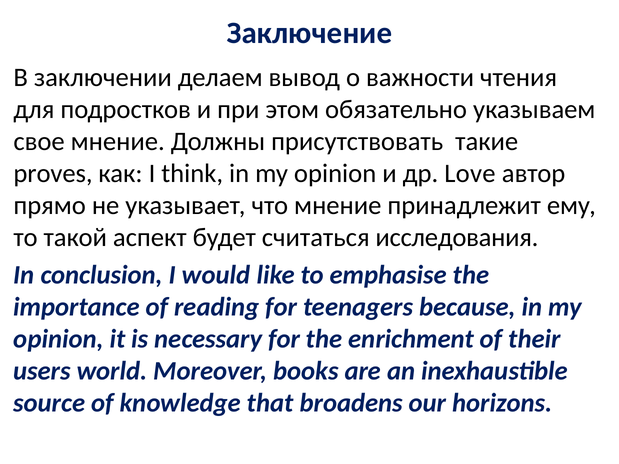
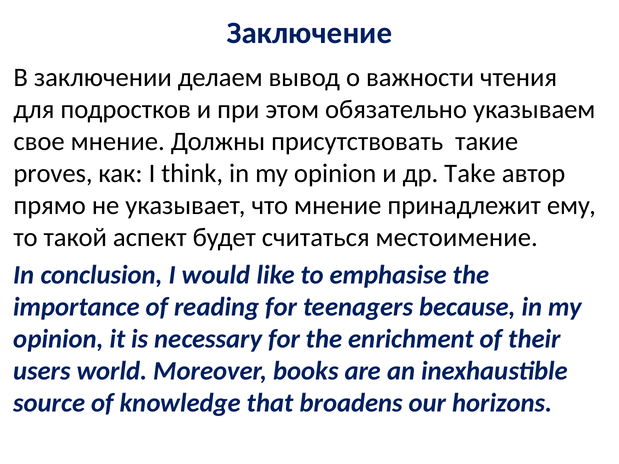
Love: Love -> Take (470, 174)
исследования: исследования -> местоимение (457, 238)
